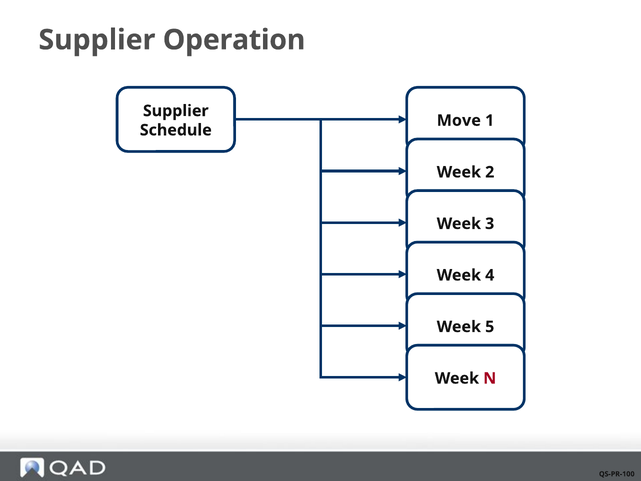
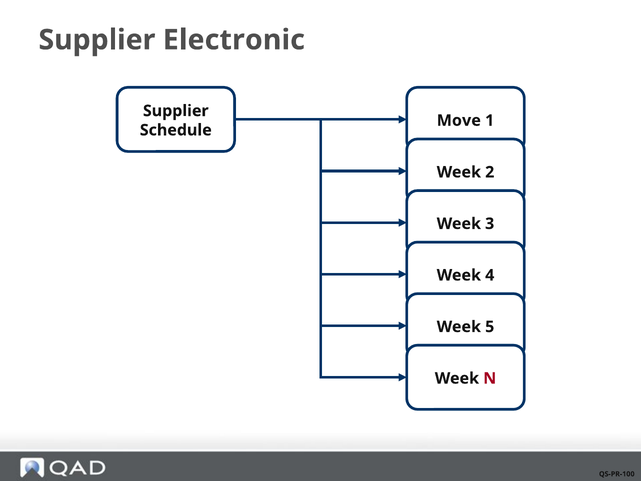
Operation: Operation -> Electronic (234, 40)
